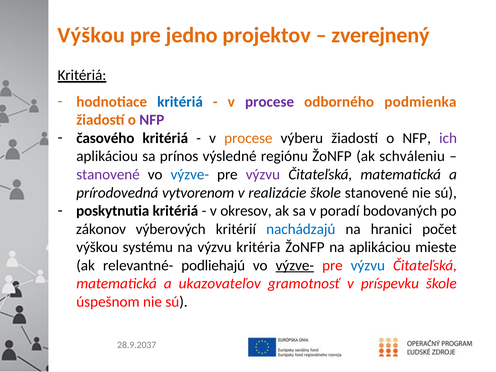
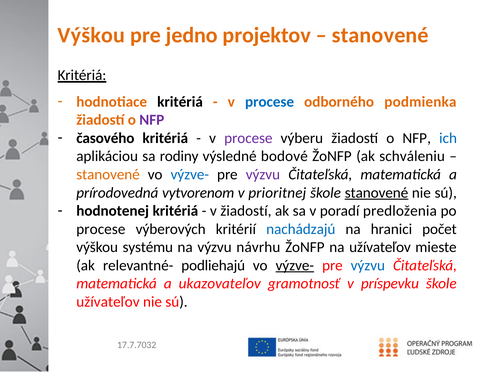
zverejnený: zverejnený -> stanovené (380, 35)
kritériá colour: blue -> black (180, 102)
procese colour: purple -> blue (270, 102)
procese colour: orange -> purple (248, 138)
ich colour: purple -> blue (448, 138)
prínos: prínos -> rodiny (179, 156)
regiónu: regiónu -> bodové (284, 156)
stanovené colour: purple -> orange (108, 174)
realizácie: realizácie -> prioritnej (277, 193)
stanovené underline: none -> present (377, 193)
poskytnutia: poskytnutia -> hodnotenej (113, 211)
v okresov: okresov -> žiadostí (246, 211)
bodovaných: bodovaných -> predloženia (400, 211)
zákonov: zákonov -> procese (101, 229)
kritéria: kritéria -> návrhu (258, 247)
na aplikáciou: aplikáciou -> užívateľov (380, 247)
úspešnom: úspešnom -> užívateľov (108, 302)
28.9.2037: 28.9.2037 -> 17.7.7032 (137, 345)
